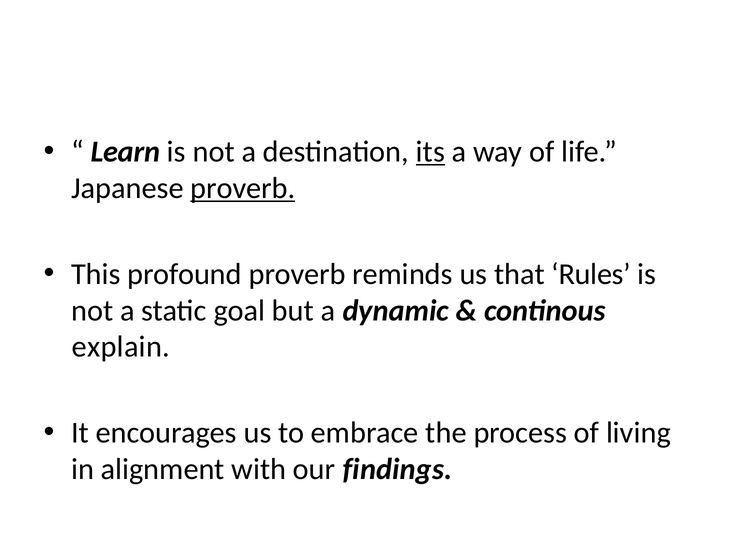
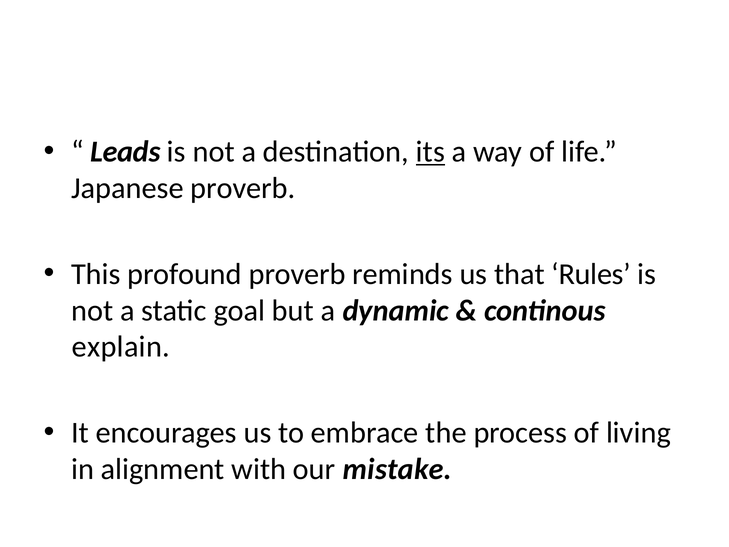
Learn: Learn -> Leads (125, 152)
proverb underline: present -> none (243, 188)
findings: findings -> mistake (397, 469)
